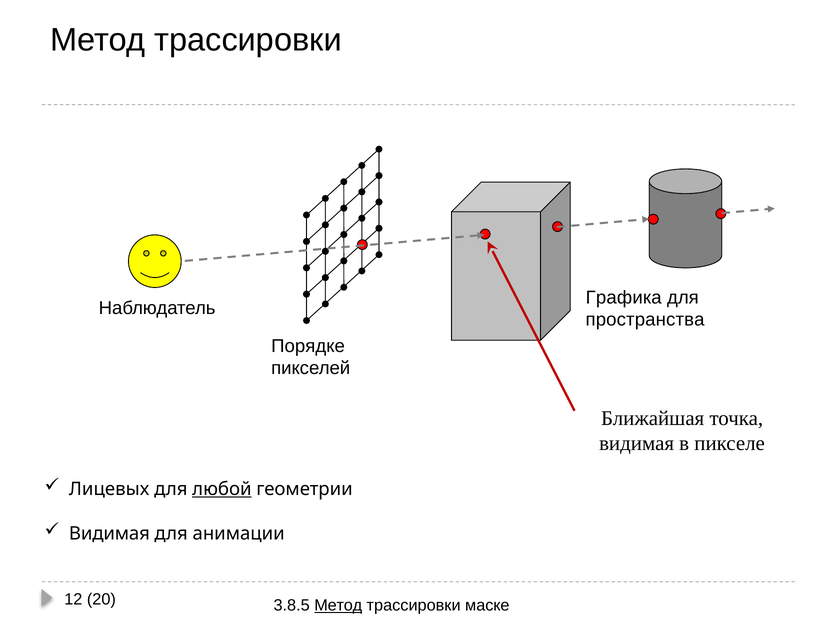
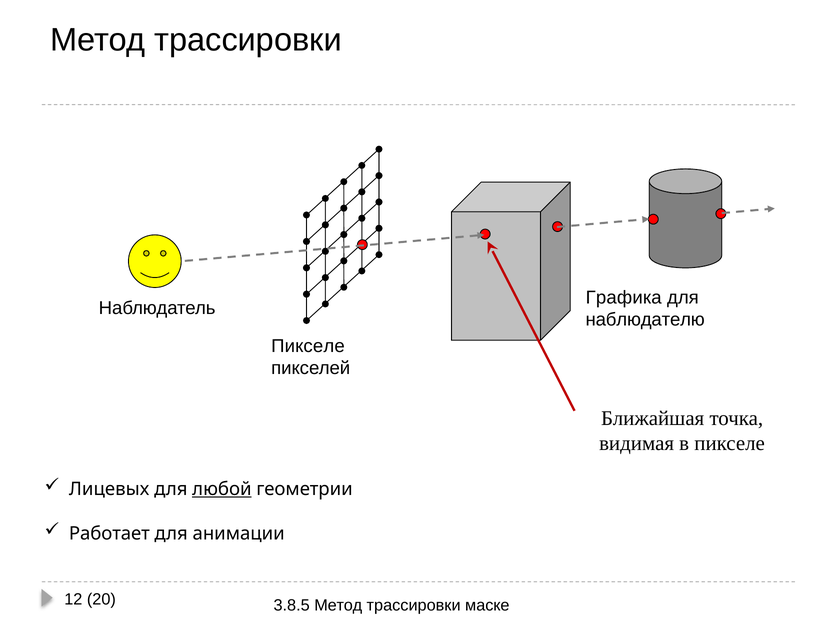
пространства: пространства -> наблюдателю (645, 320)
Порядке: Порядке -> Пикселе (308, 346)
Видимая: Видимая -> Работает (109, 533)
Метод underline: present -> none (338, 605)
